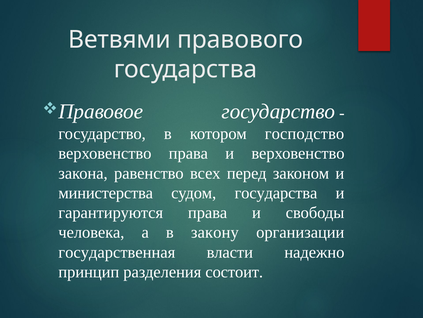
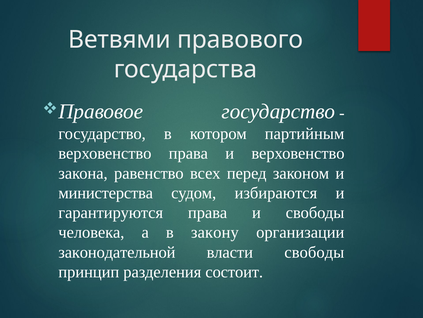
господство: господство -> партийным (305, 133)
судом государства: государства -> избираются (276, 193)
государственная: государственная -> законодательной (117, 252)
власти надежно: надежно -> свободы (314, 252)
